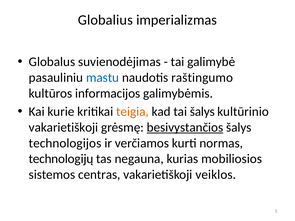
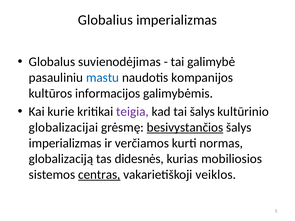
raštingumo: raštingumo -> kompanijos (202, 78)
teigia colour: orange -> purple (132, 112)
vakarietiškoji: vakarietiškoji -> globalizacijai (63, 128)
technologijos: technologijos -> imperializmas (65, 143)
technologijų: technologijų -> globalizaciją (61, 159)
negauna: negauna -> didesnės (139, 159)
centras underline: none -> present (99, 175)
